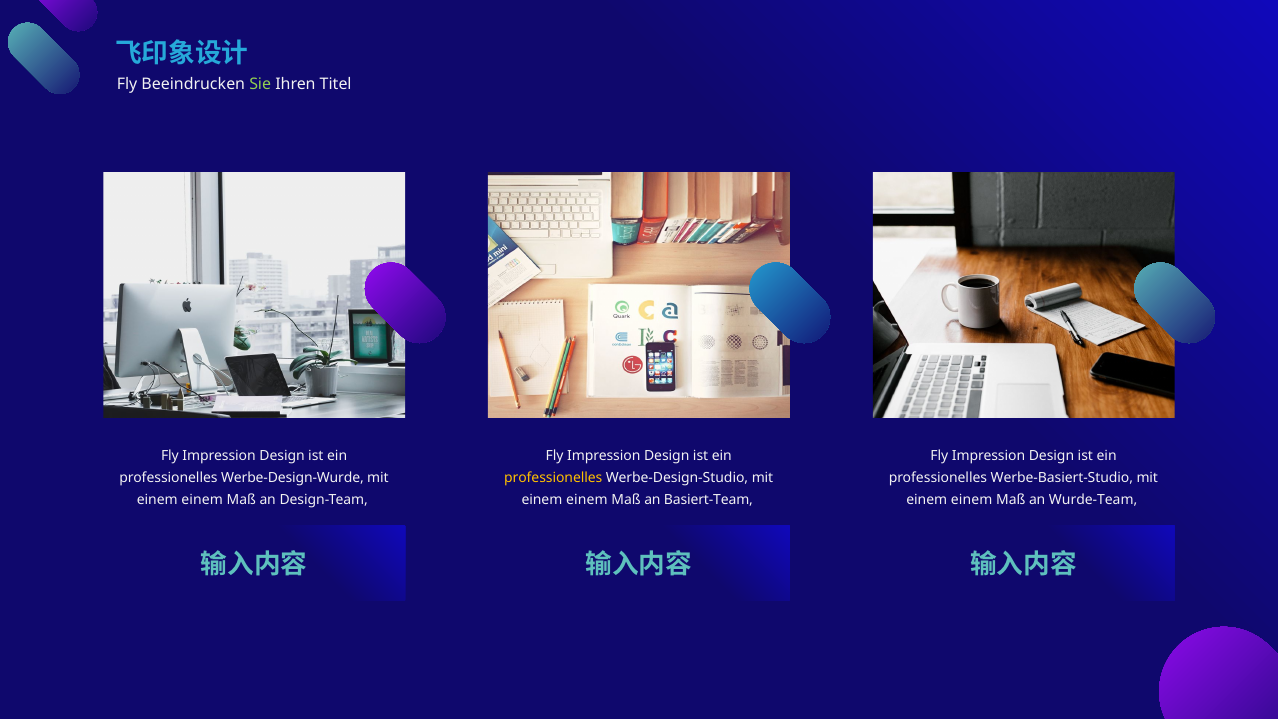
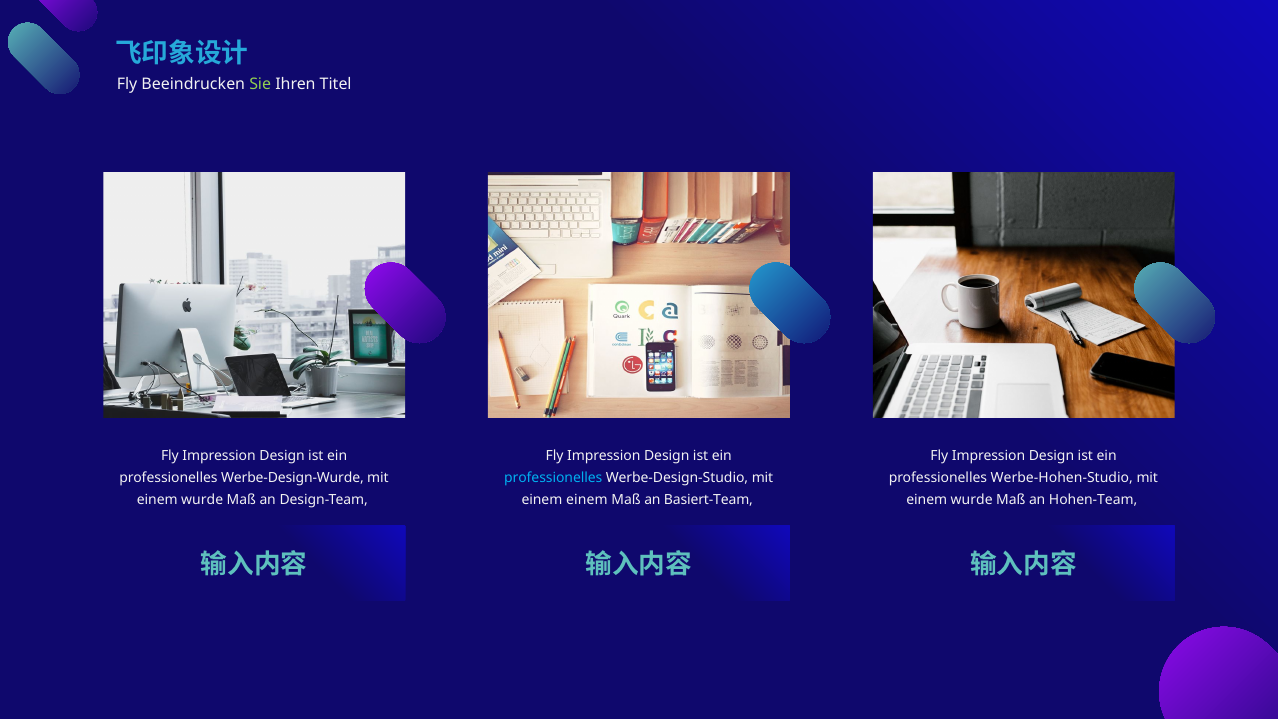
professionelles colour: yellow -> light blue (553, 478)
Werbe-Basiert-Studio: Werbe-Basiert-Studio -> Werbe-Hohen-Studio (1062, 478)
einem: einem -> wurde (202, 500)
einem: einem -> wurde (972, 500)
Wurde-Team: Wurde-Team -> Hohen-Team (1093, 500)
